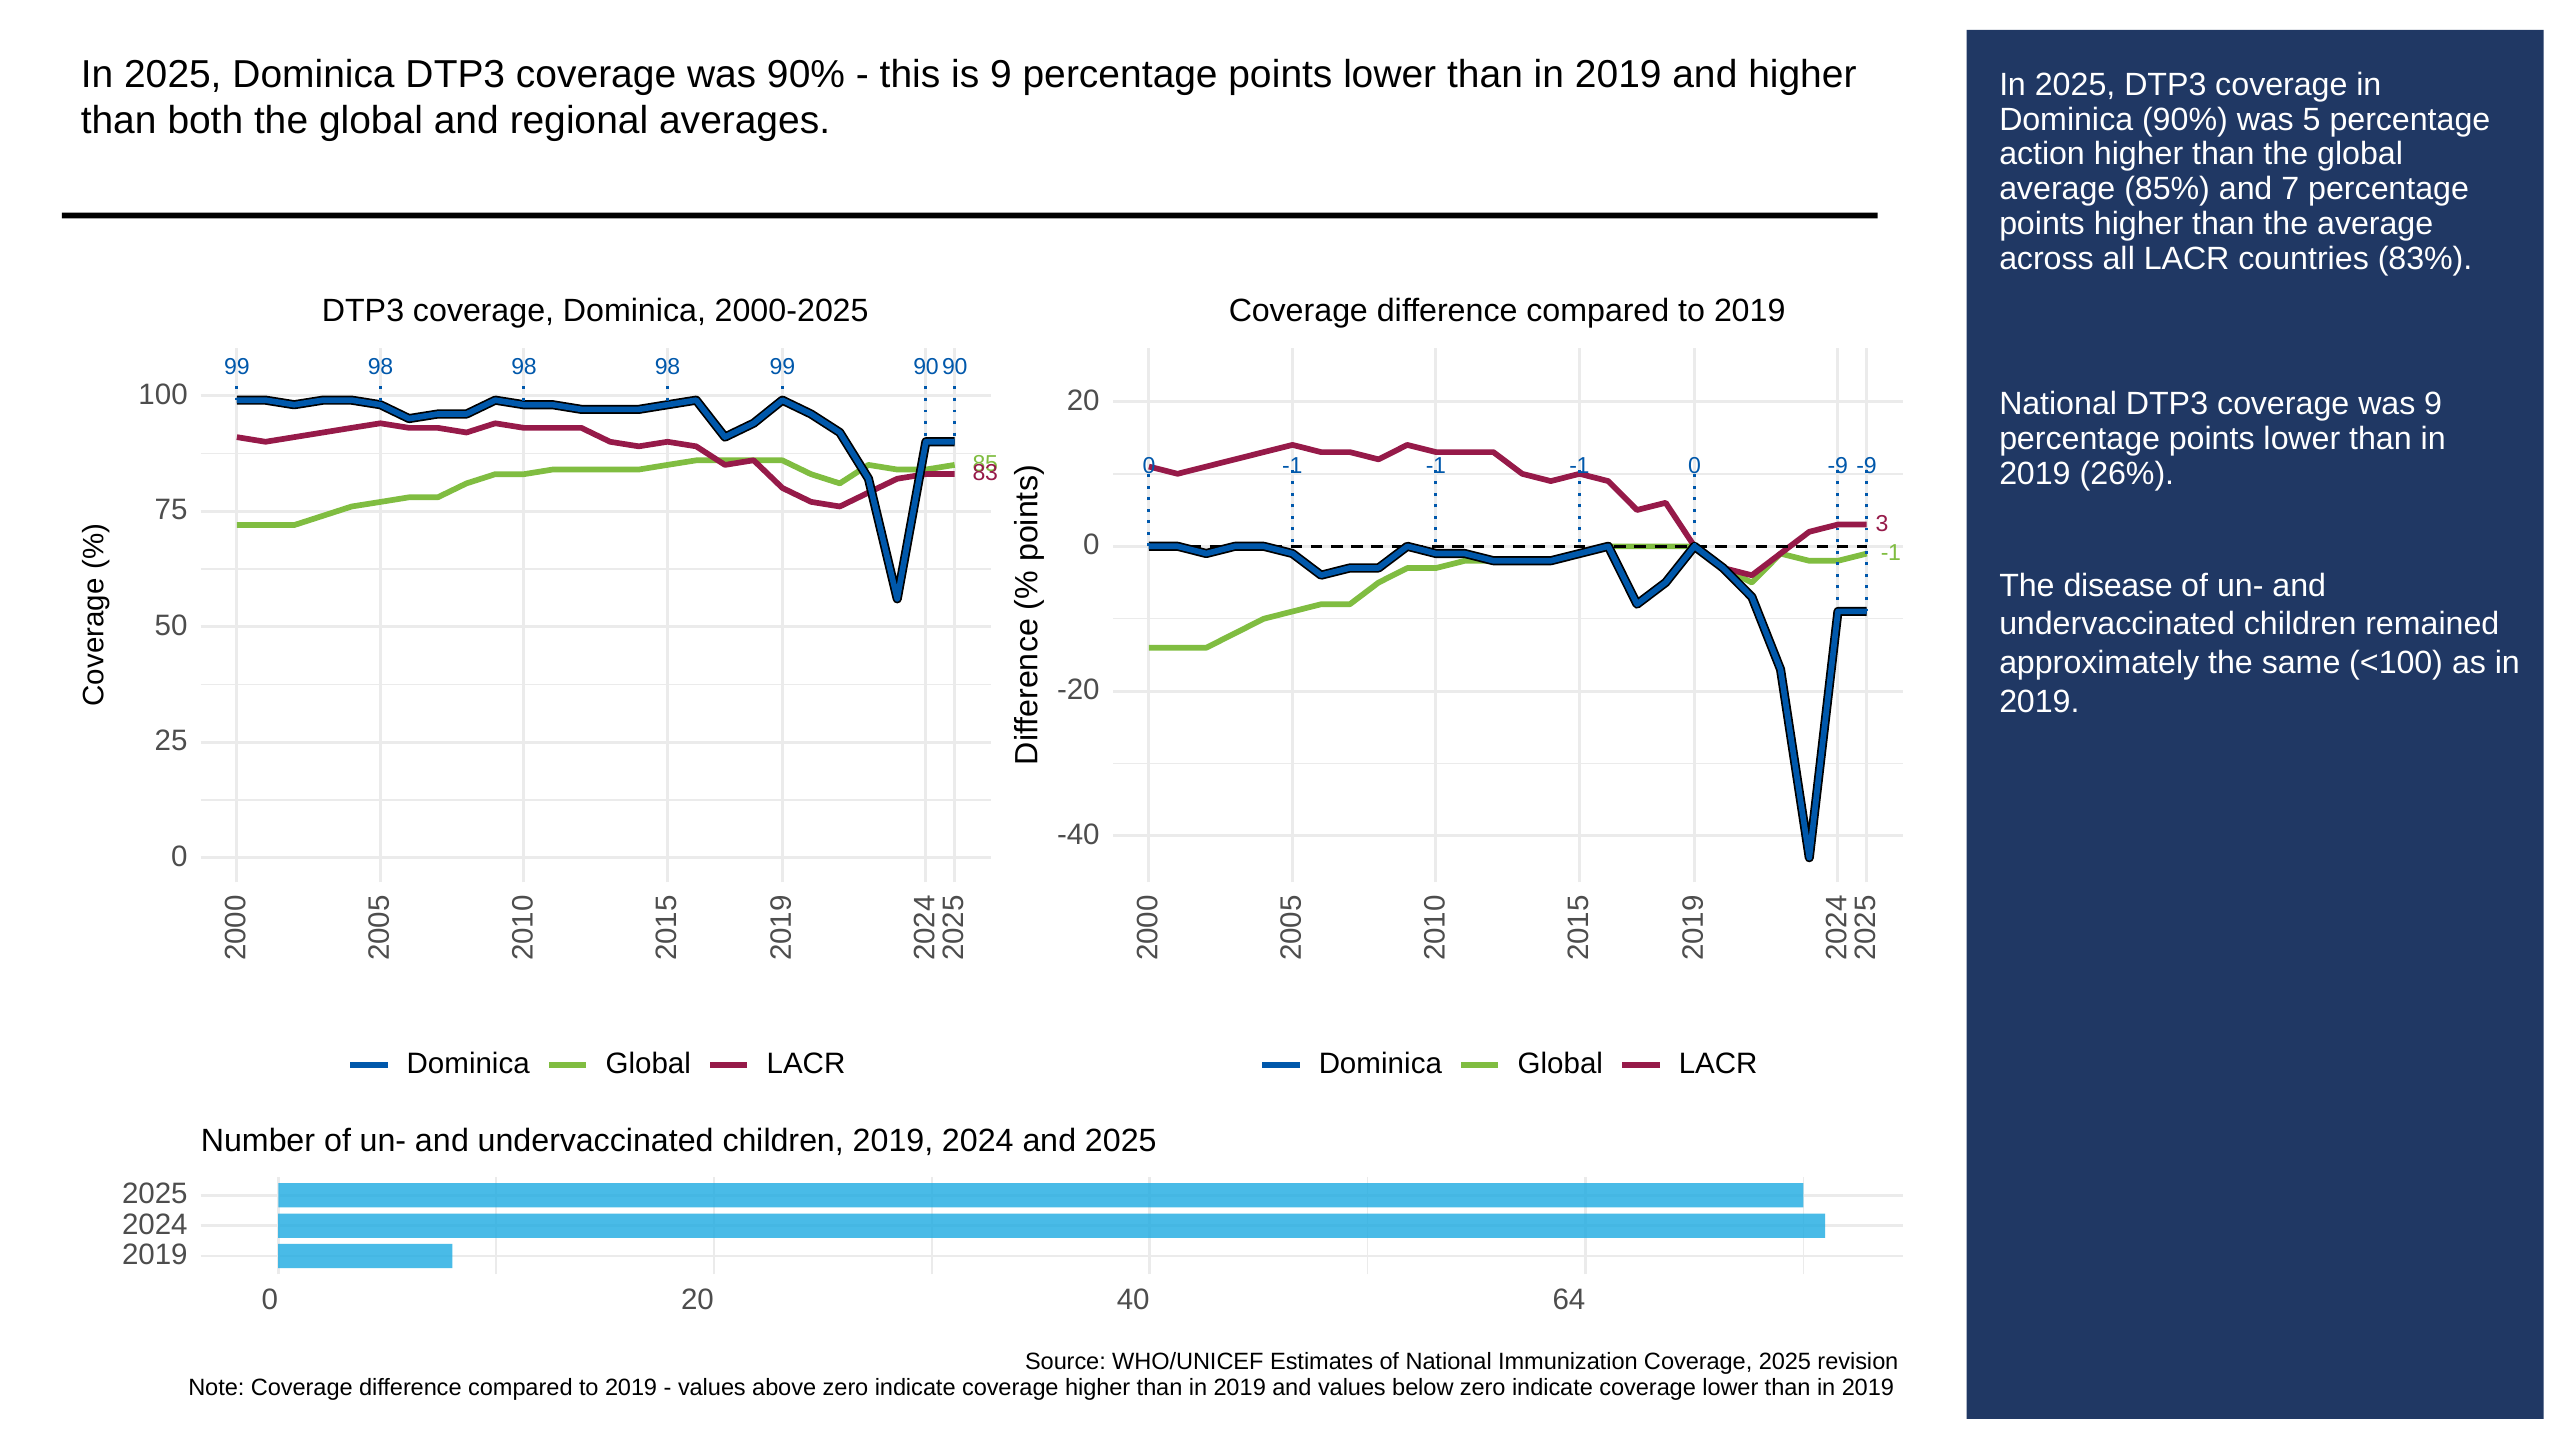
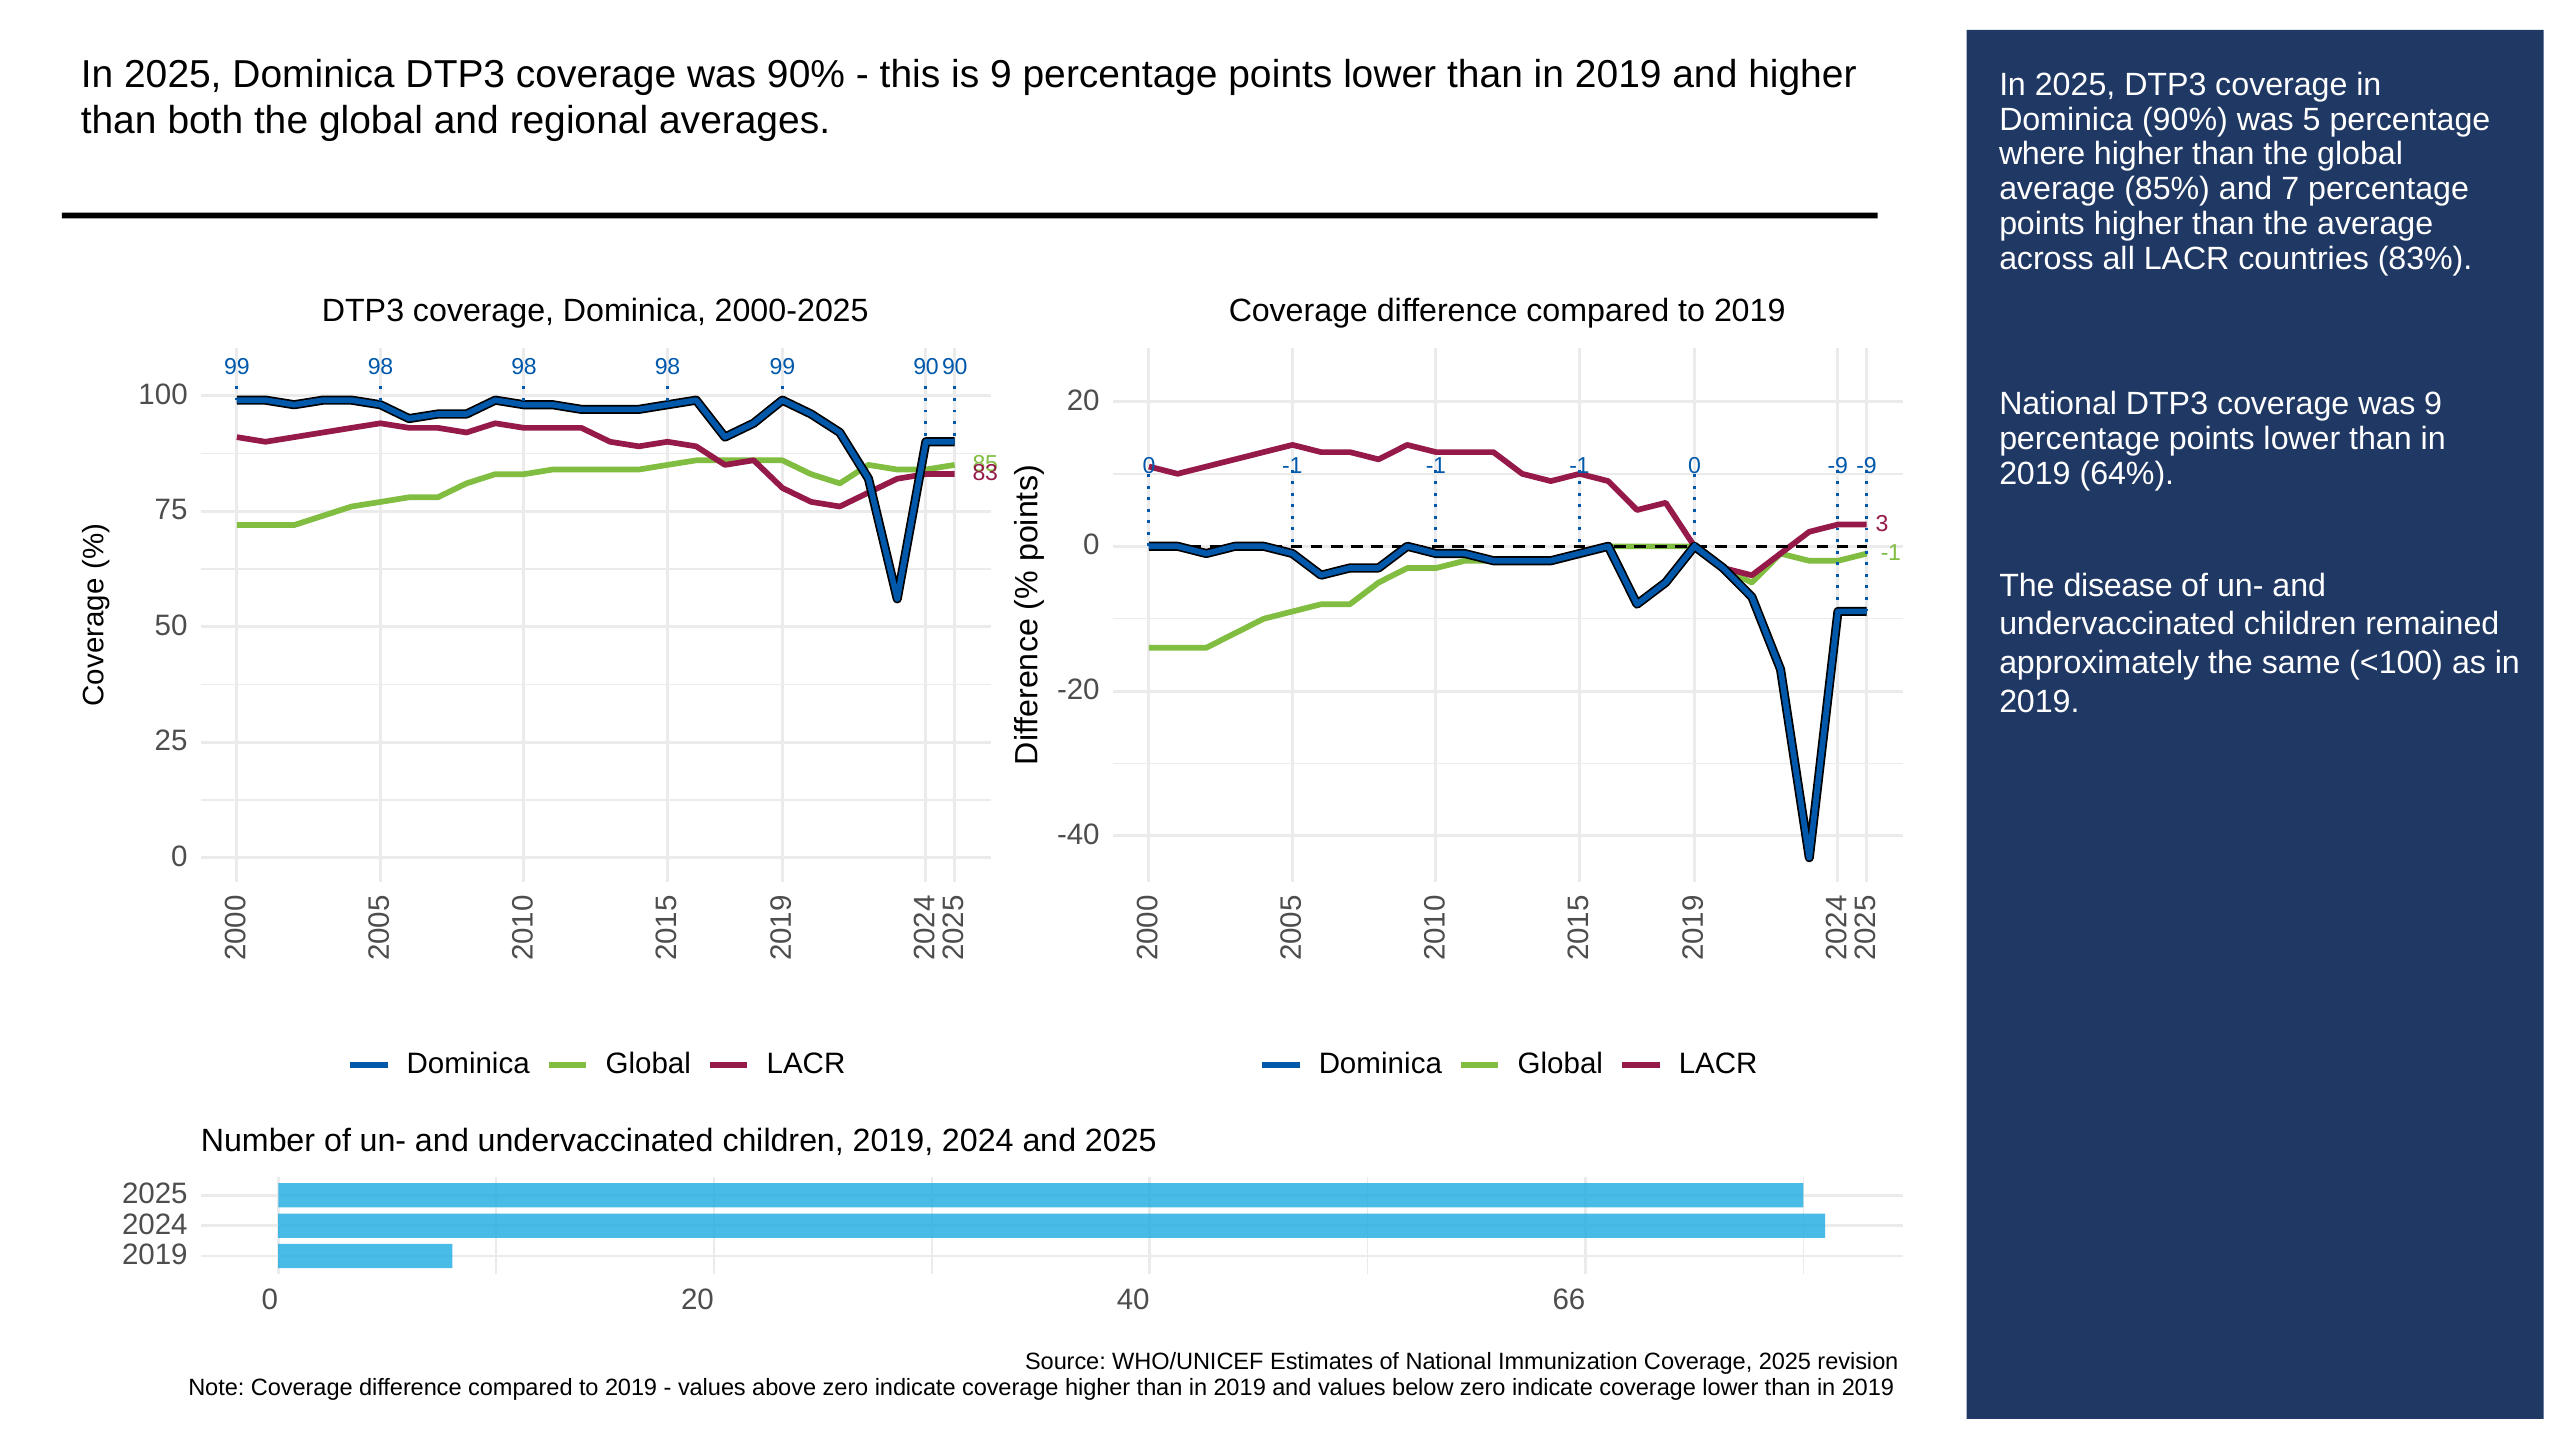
action: action -> where (2042, 154)
26%: 26% -> 64% (2127, 474)
64: 64 -> 66 (1569, 1300)
